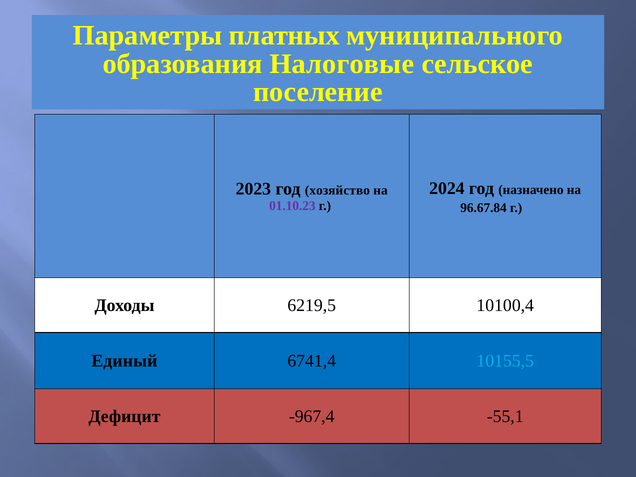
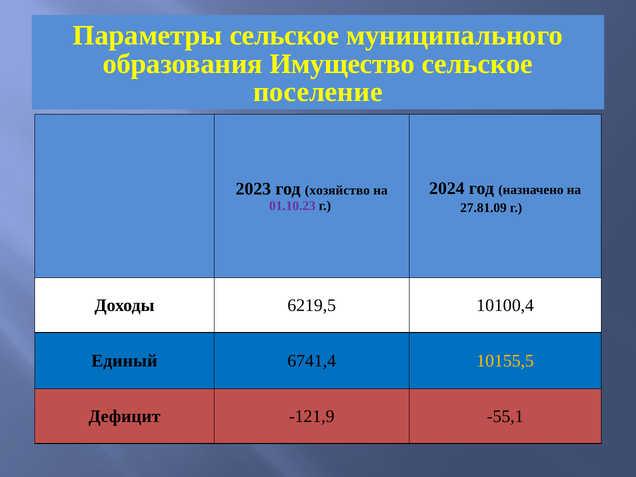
Параметры платных: платных -> сельское (284, 36)
Налоговые: Налоговые -> Имущество (342, 64)
96.67.84: 96.67.84 -> 27.81.09 (484, 208)
10155,5 colour: light blue -> yellow (505, 361)
-967,4: -967,4 -> -121,9 (312, 416)
